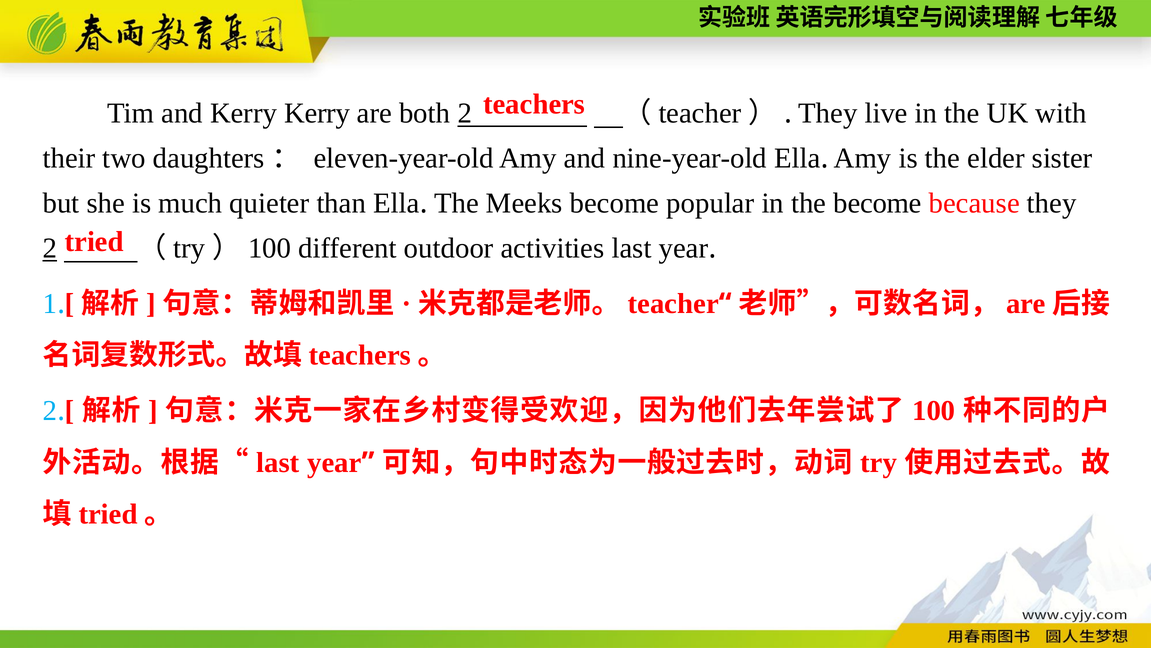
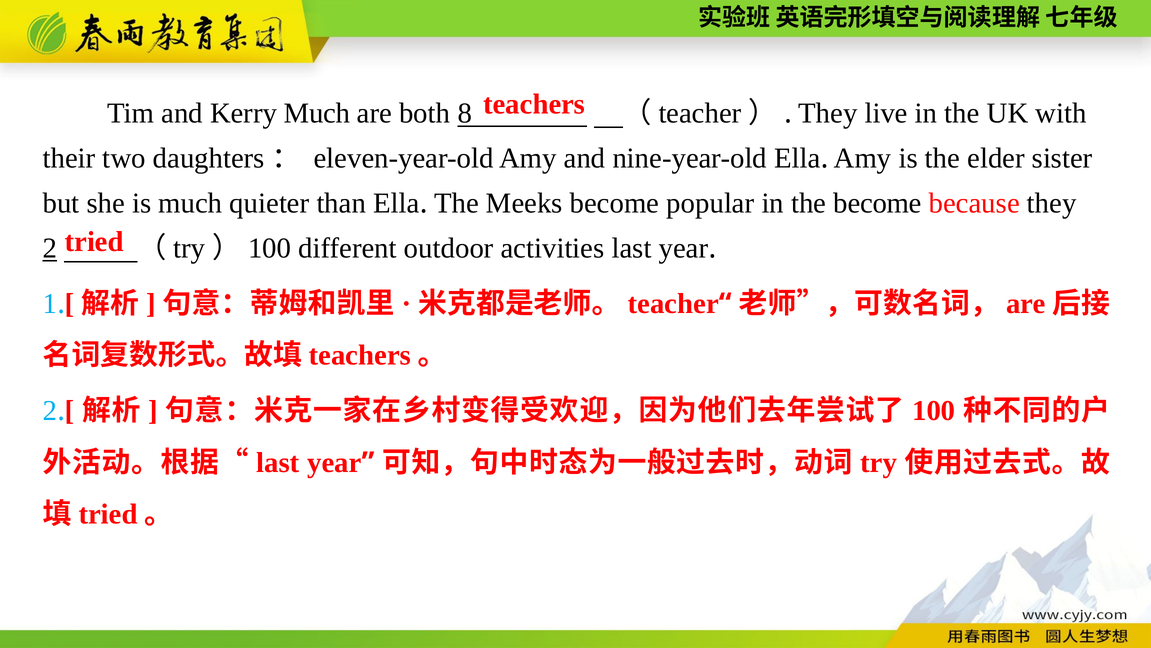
Kerry Kerry: Kerry -> Much (317, 113)
both 2: 2 -> 8 (465, 113)
